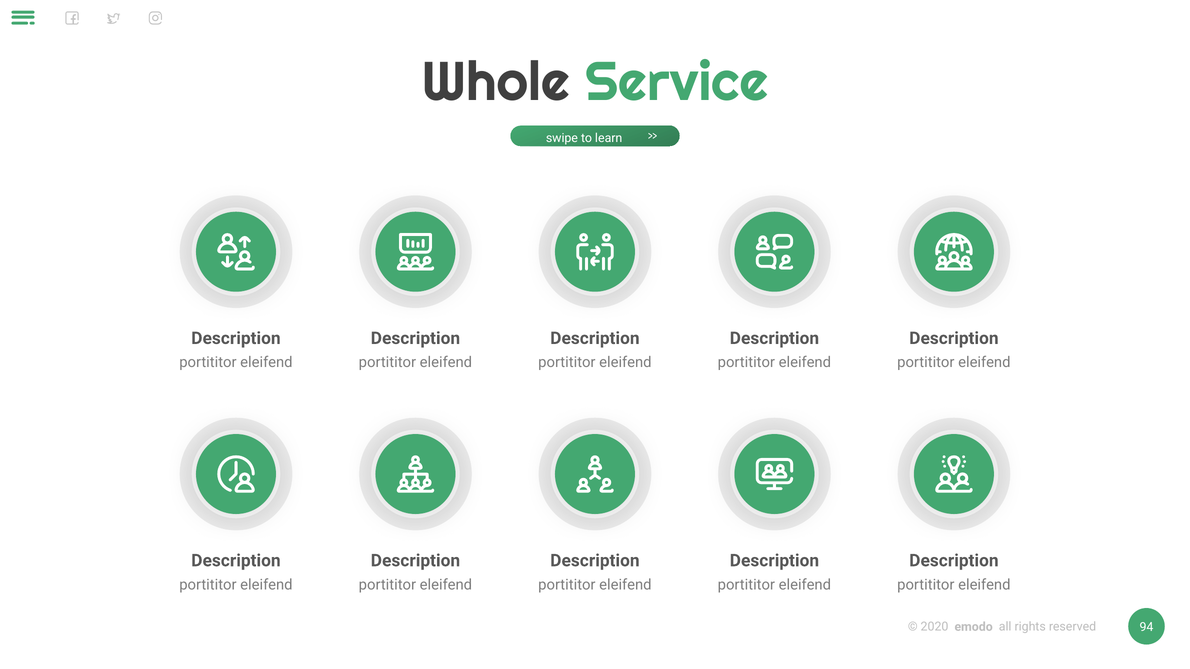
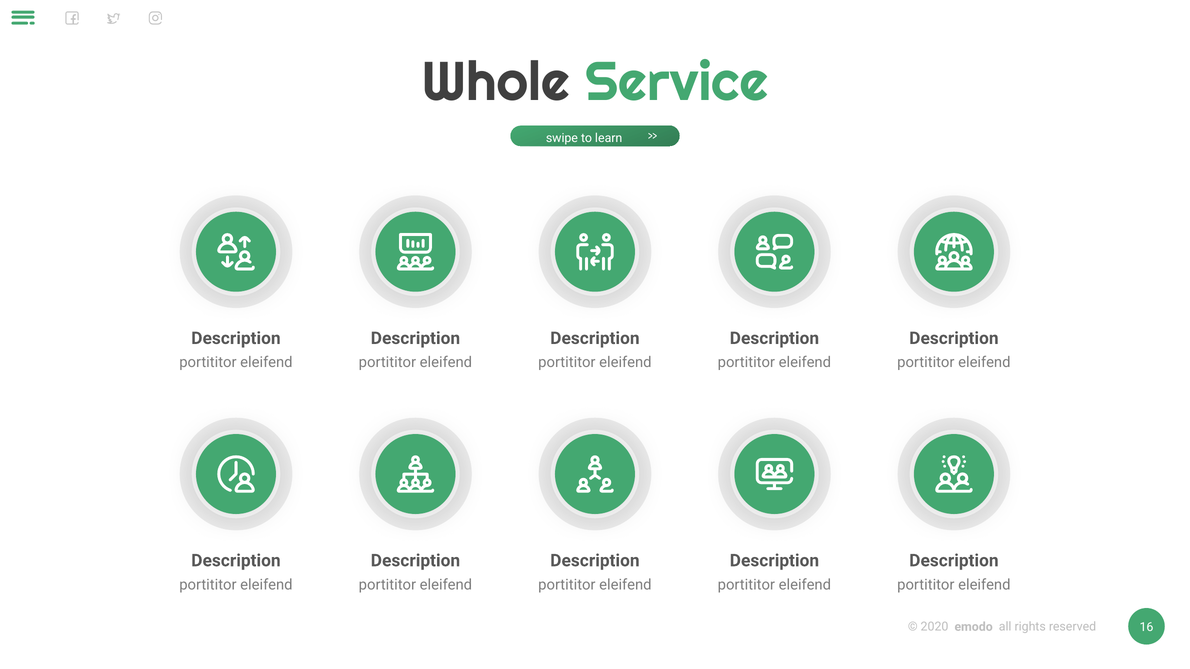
94: 94 -> 16 (1146, 627)
